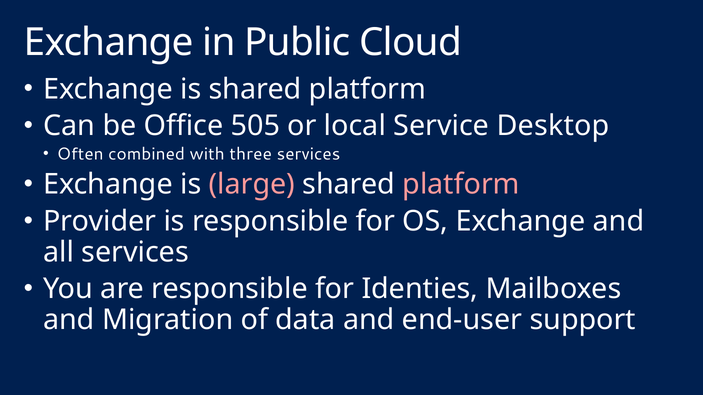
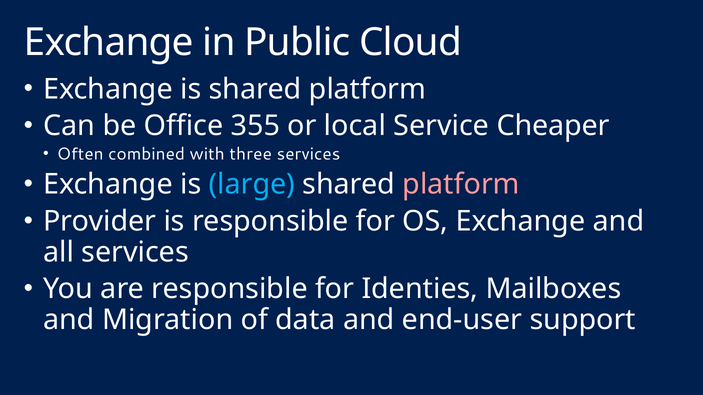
505: 505 -> 355 (255, 126)
Desktop: Desktop -> Cheaper (553, 126)
large colour: pink -> light blue (252, 185)
